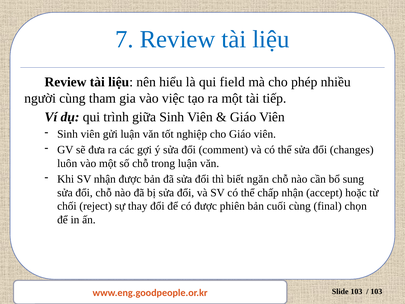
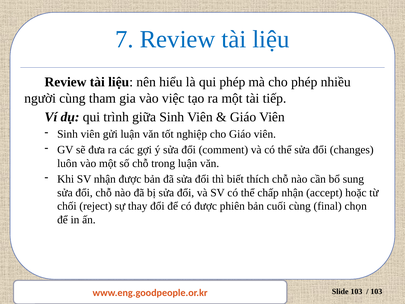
qui field: field -> phép (232, 82)
ngăn: ngăn -> thích (258, 179)
